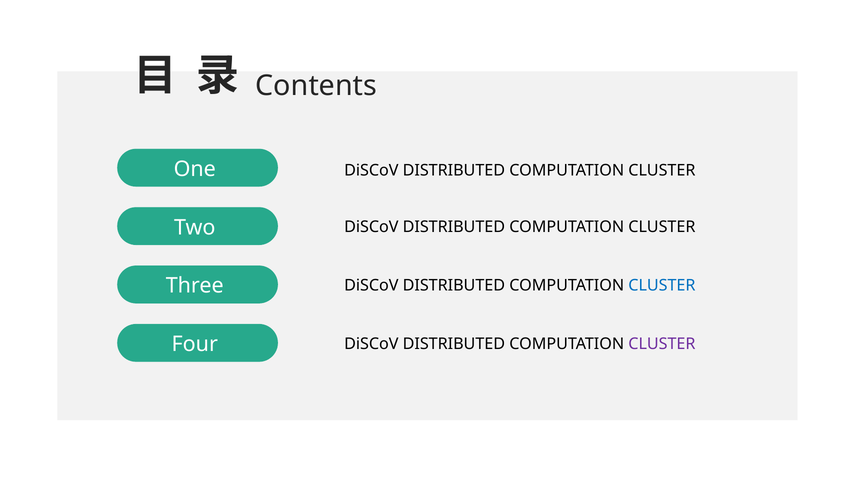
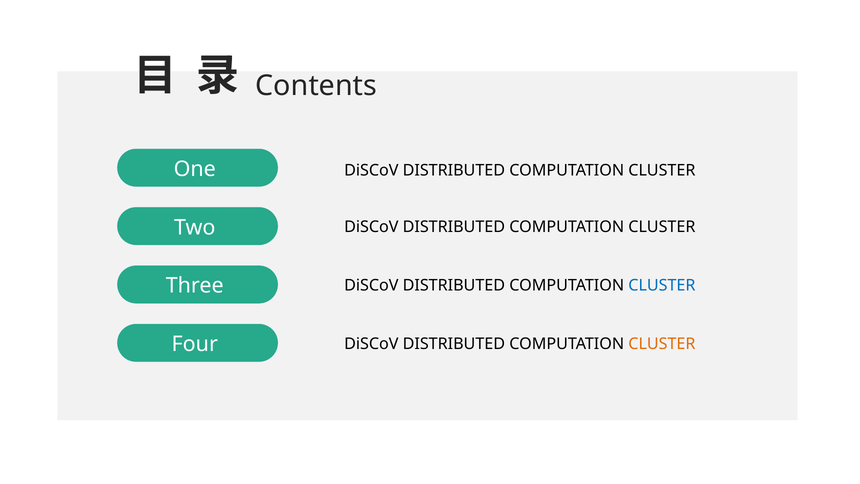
CLUSTER colour: purple -> orange (662, 344)
